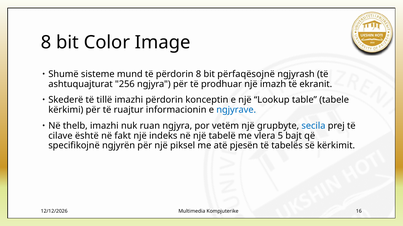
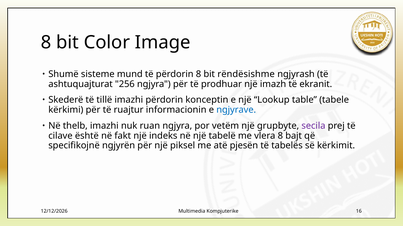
përfaqësojnë: përfaqësojnë -> rëndësishme (246, 74)
secila colour: blue -> purple (313, 126)
vlera 5: 5 -> 8 (280, 136)
